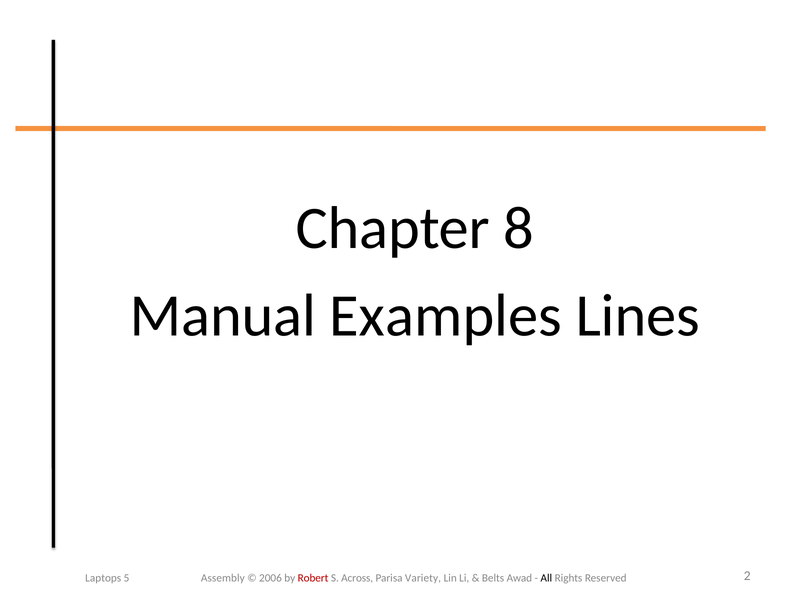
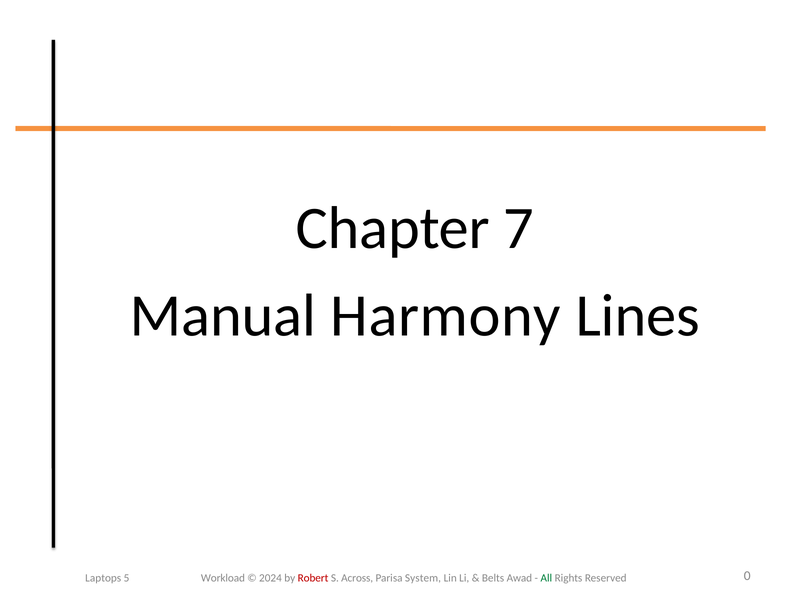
8: 8 -> 7 (519, 229)
Examples: Examples -> Harmony (445, 316)
Assembly: Assembly -> Workload (223, 579)
2006: 2006 -> 2024 (270, 579)
Variety: Variety -> System (423, 579)
All colour: black -> green (546, 579)
2: 2 -> 0 (747, 576)
